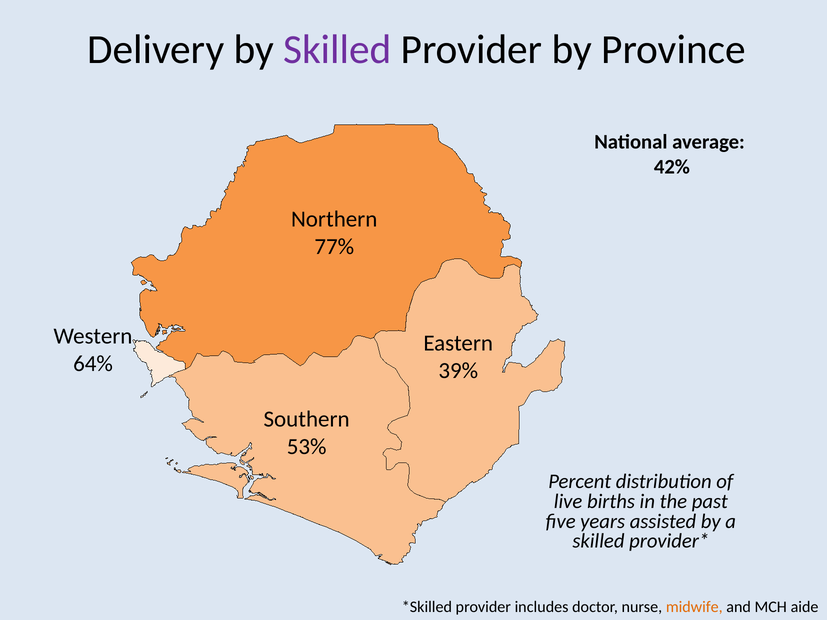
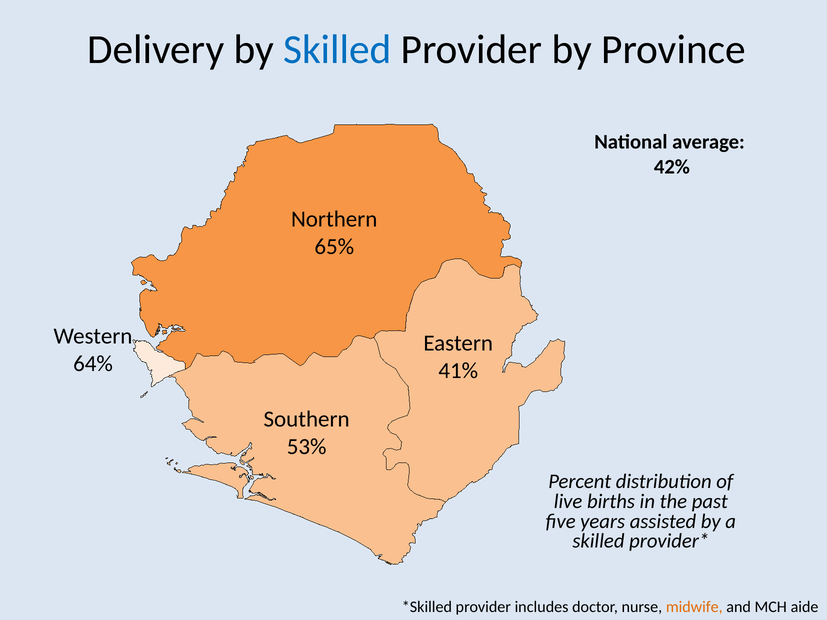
Skilled colour: purple -> blue (337, 50)
77%: 77% -> 65% (334, 247)
39%: 39% -> 41% (458, 371)
